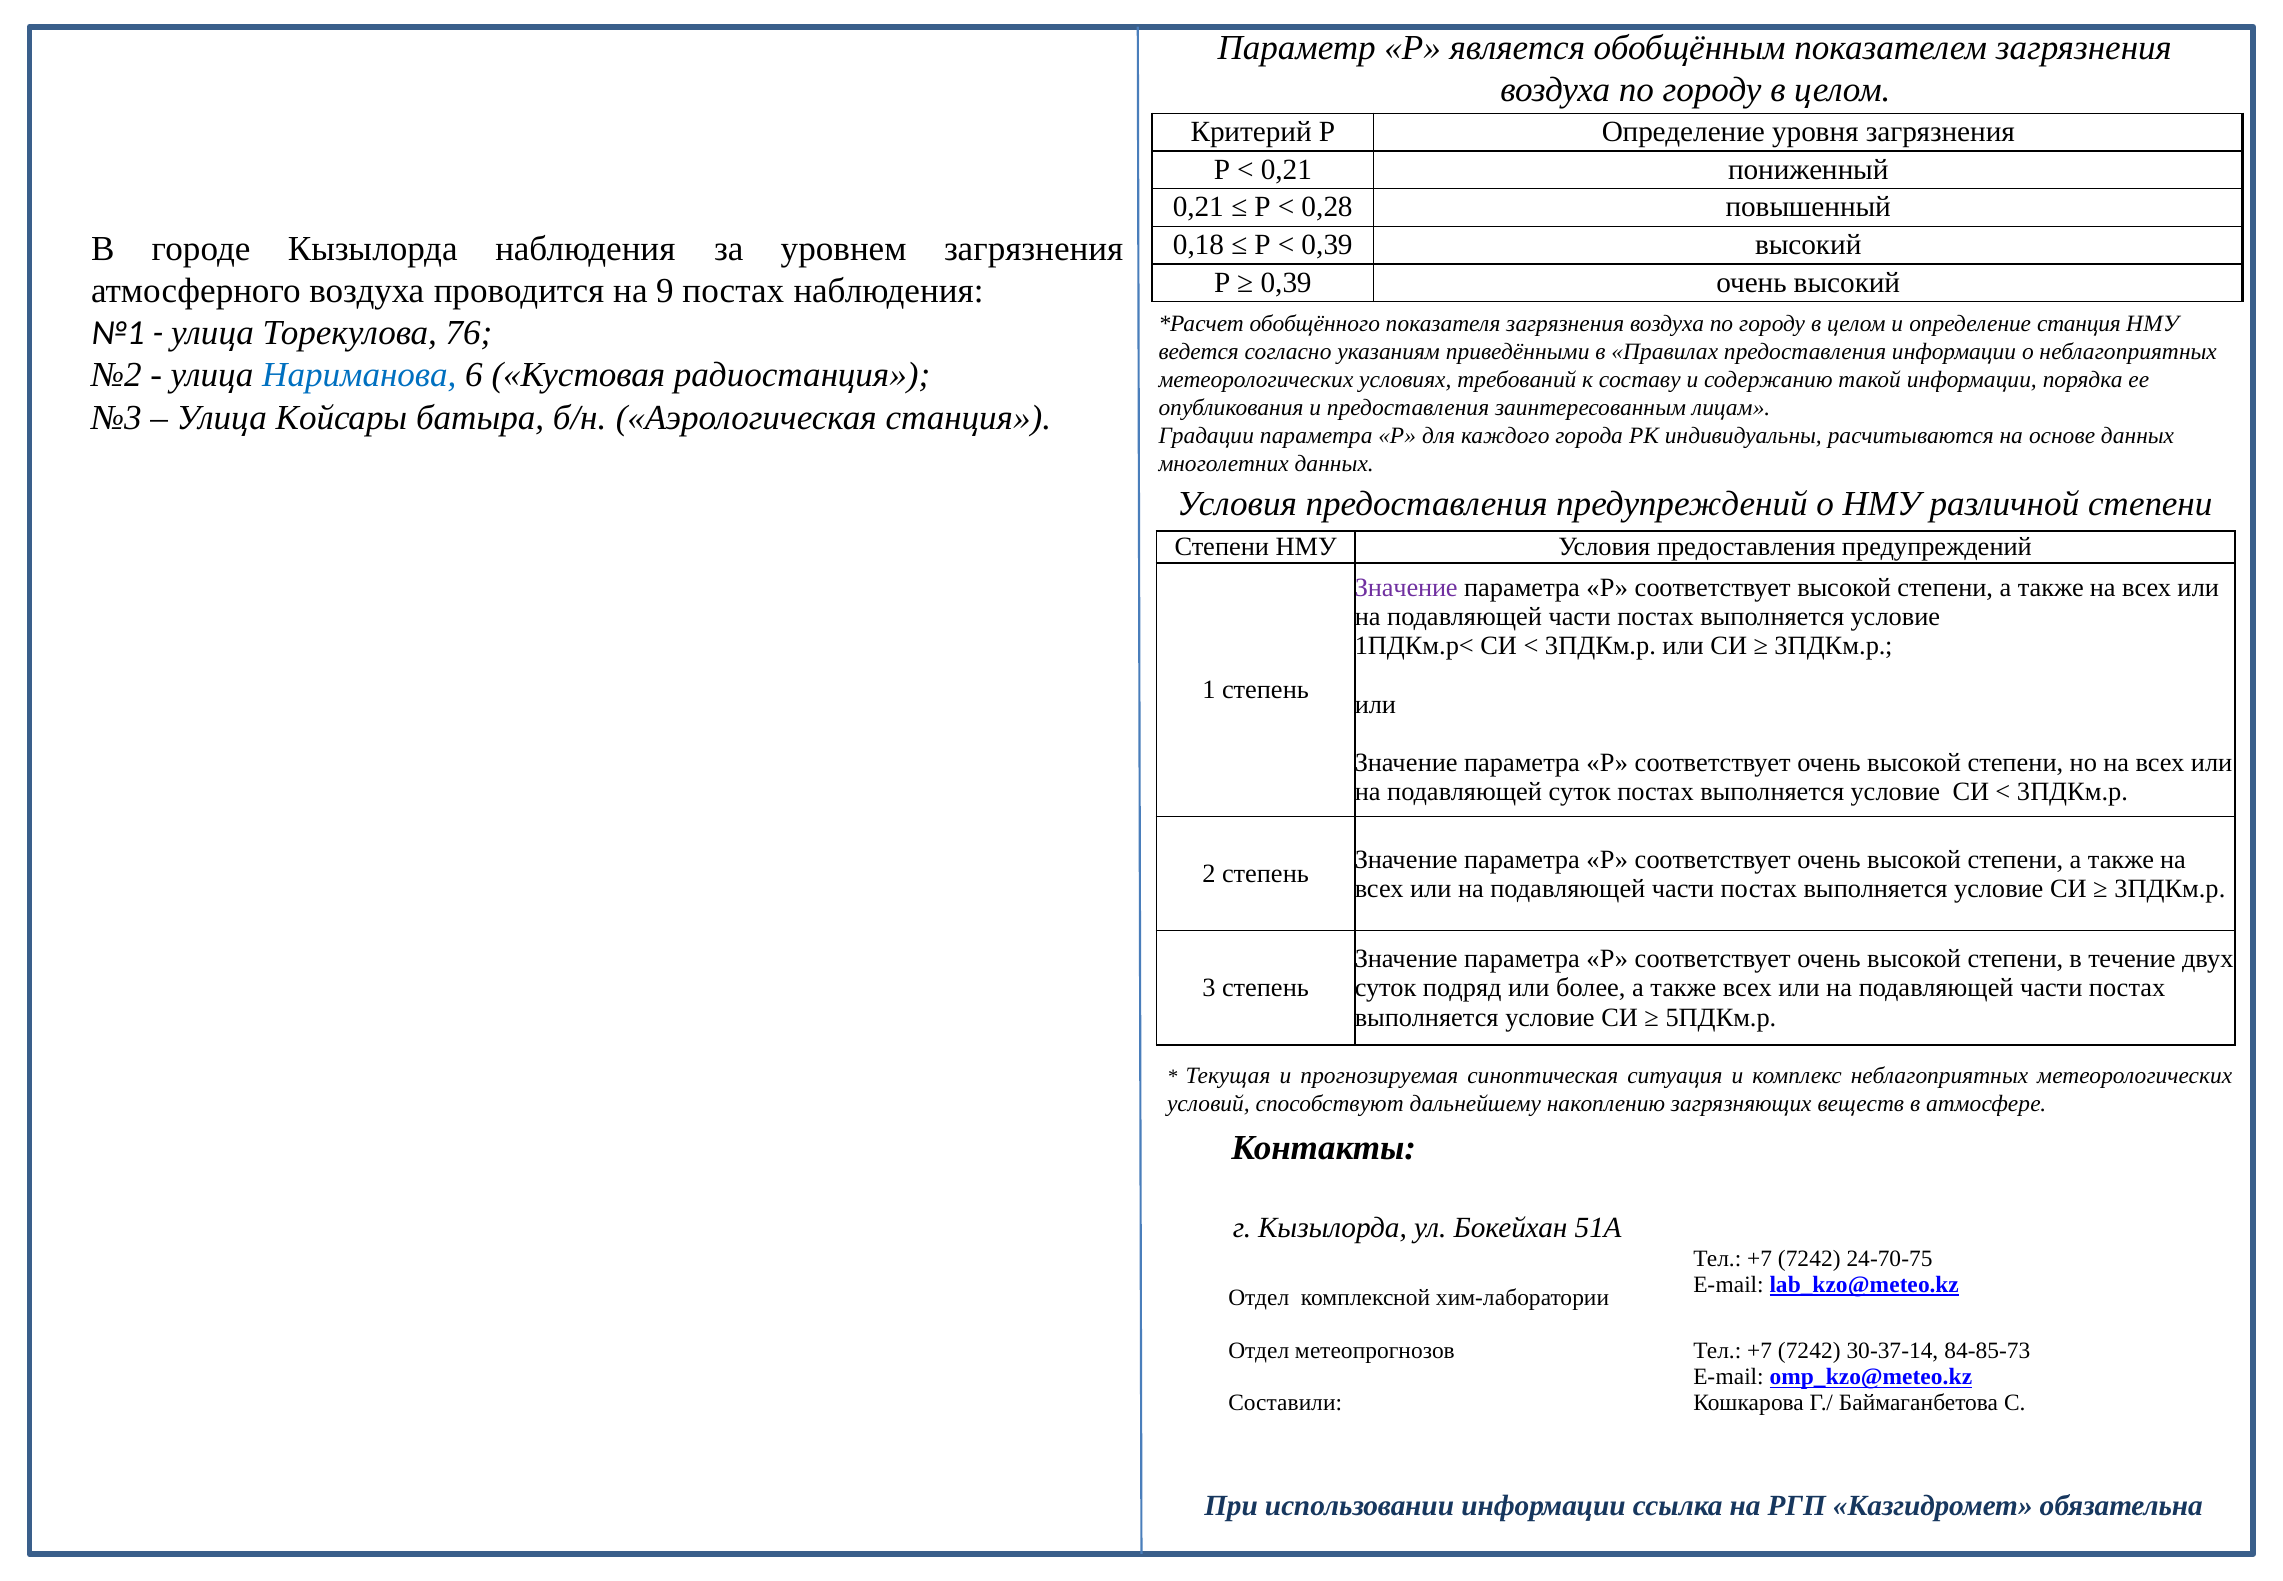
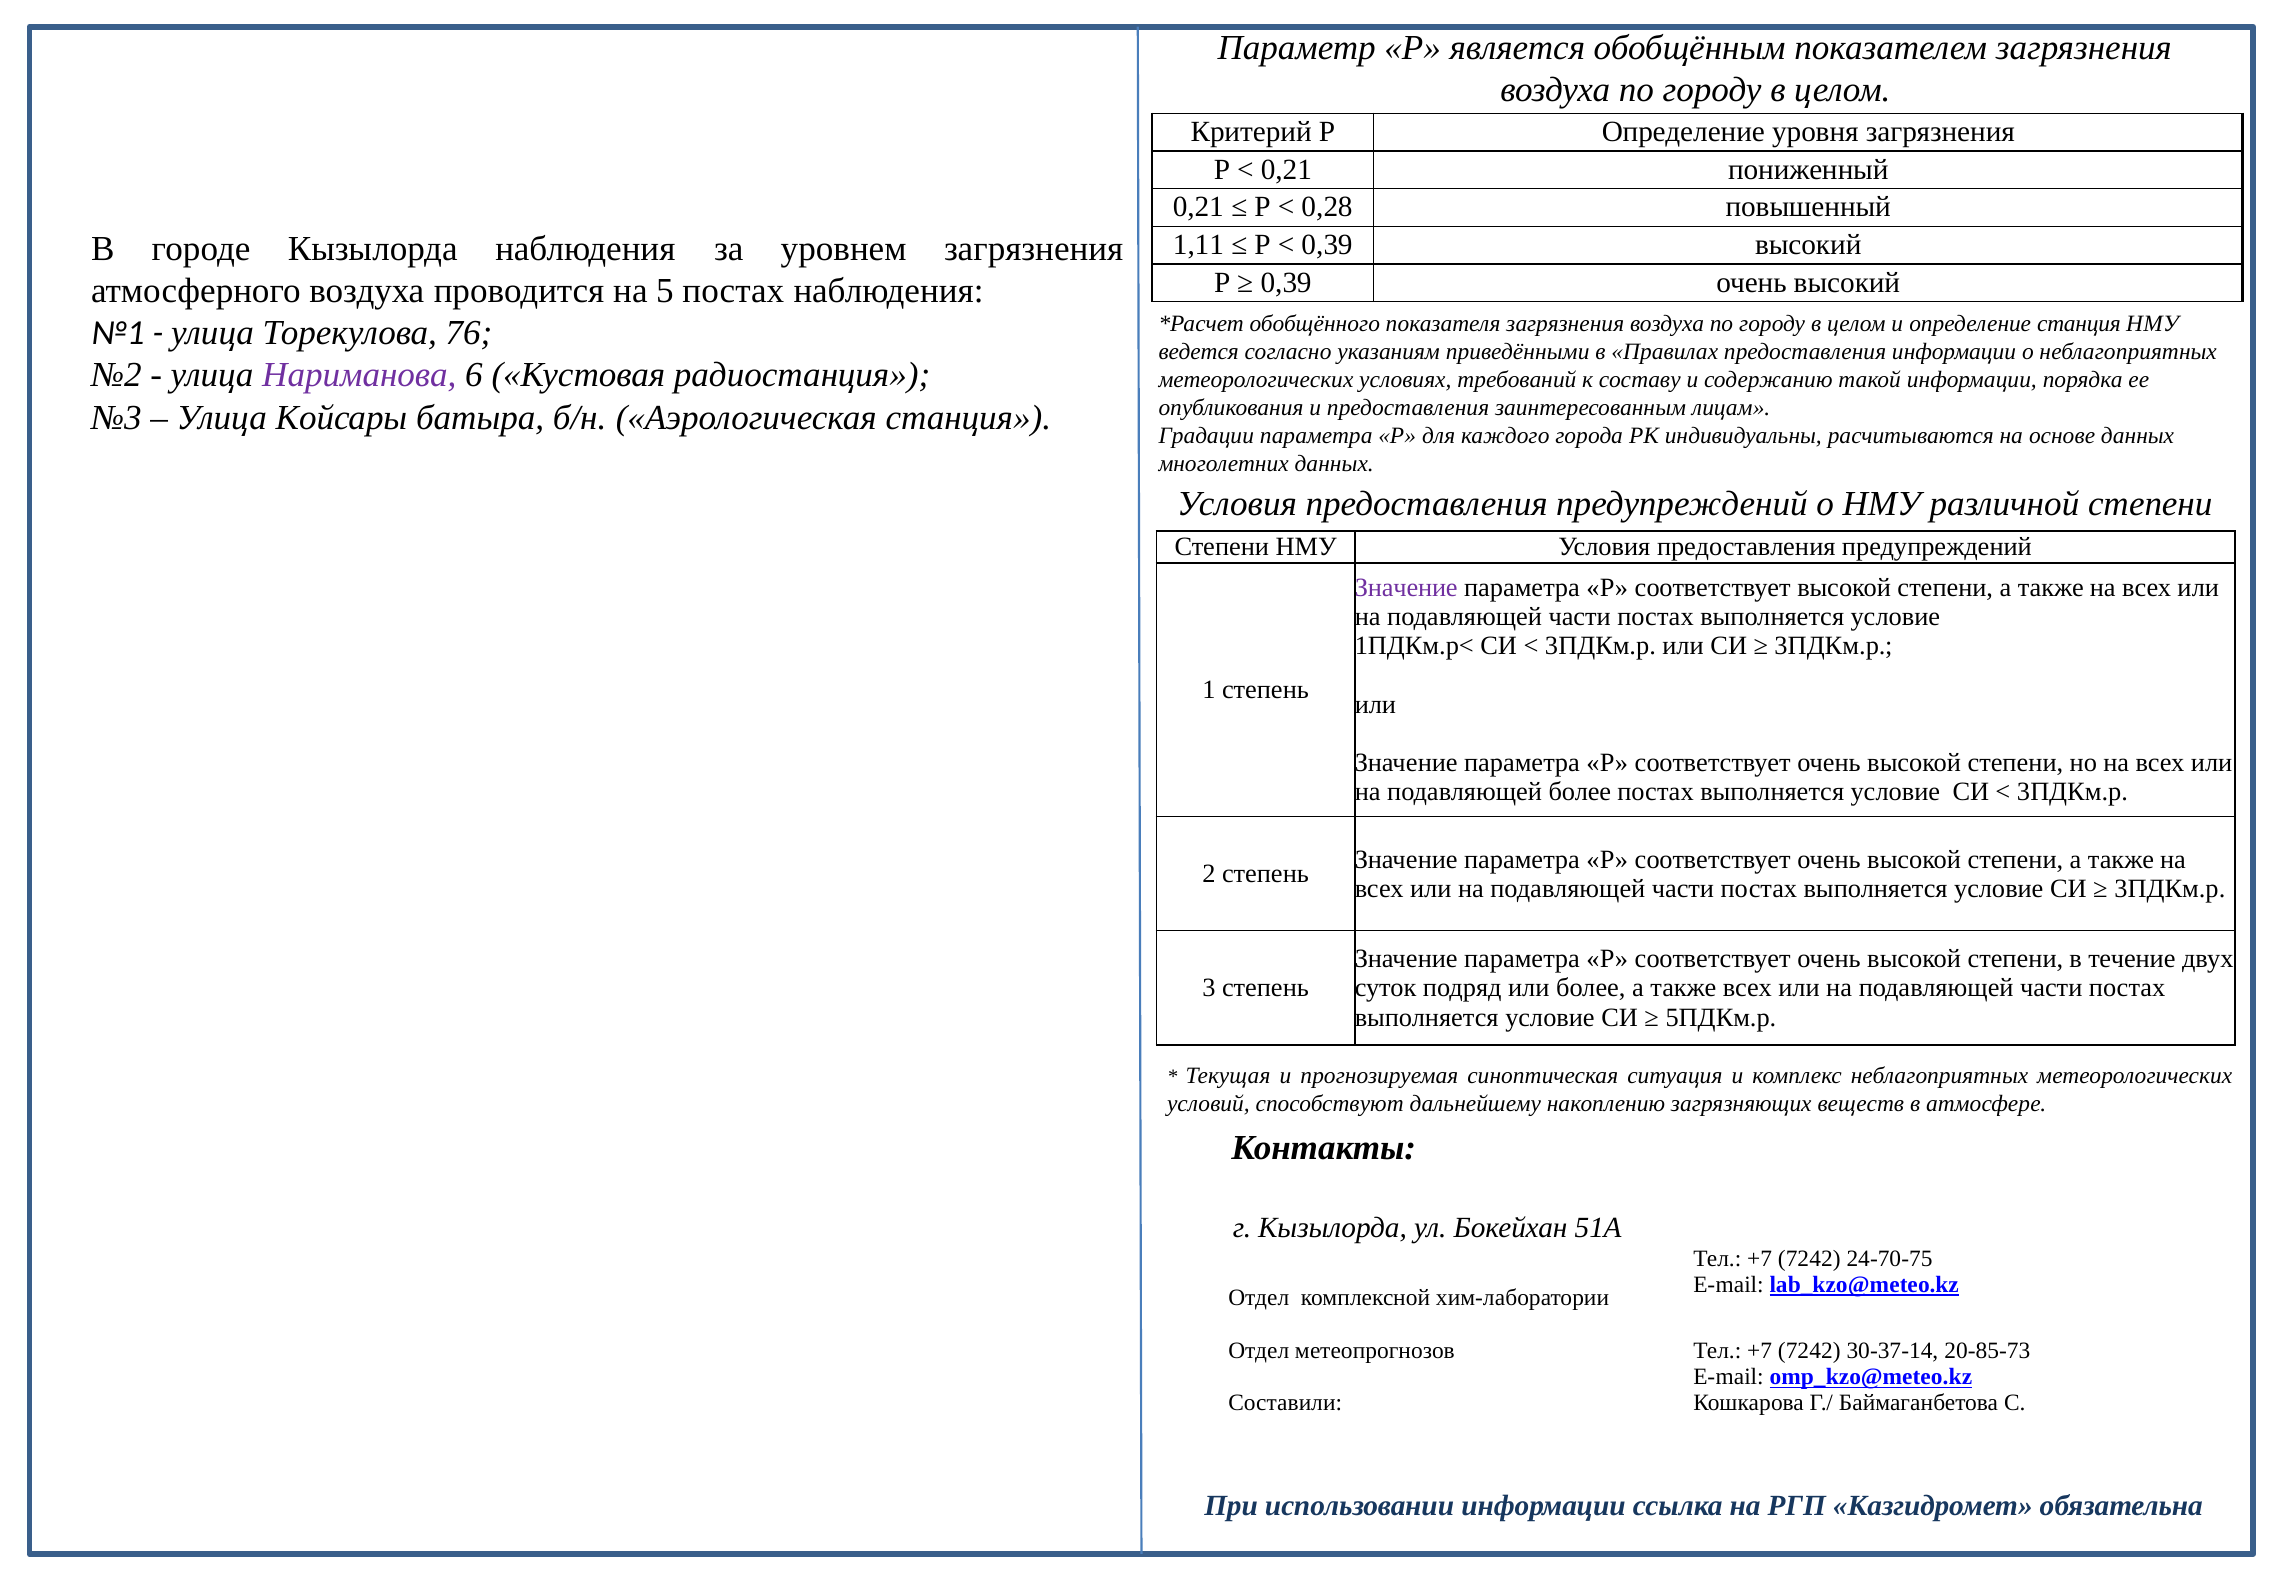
0,18: 0,18 -> 1,11 (1198, 245)
9: 9 -> 5 (665, 291)
Нариманова colour: blue -> purple (359, 375)
подавляющей суток: суток -> более (1580, 792)
84-85-73: 84-85-73 -> 20-85-73 (1987, 1351)
